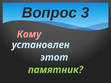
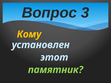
Кому colour: pink -> yellow (29, 34)
